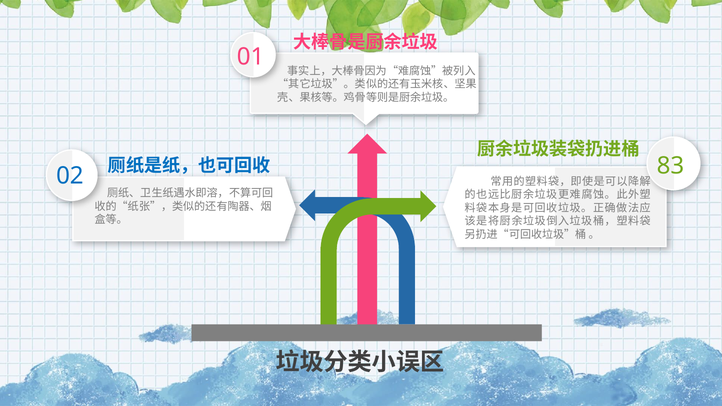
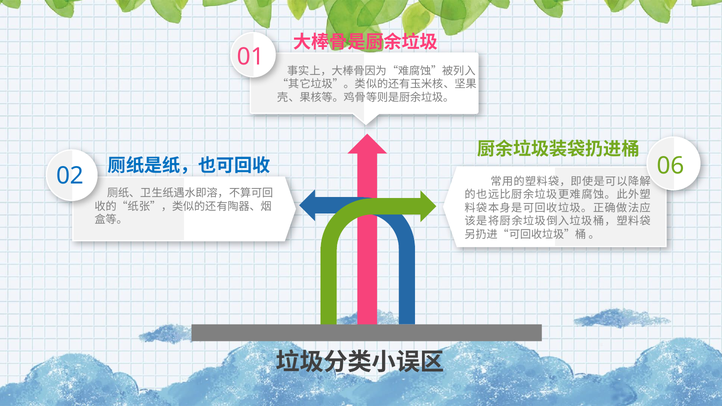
83: 83 -> 06 (670, 166)
